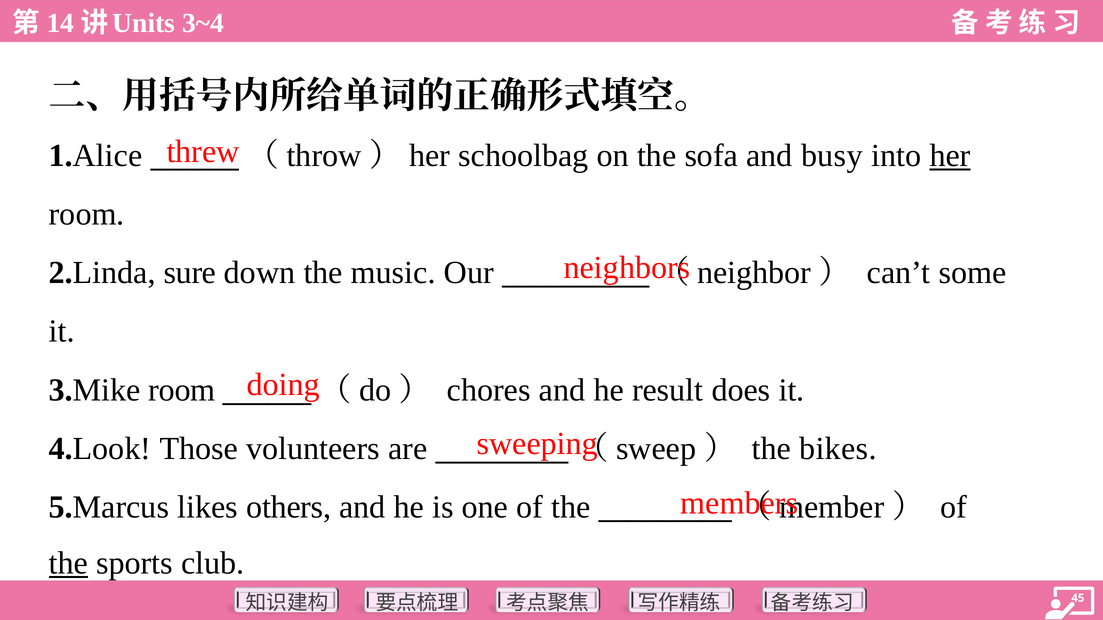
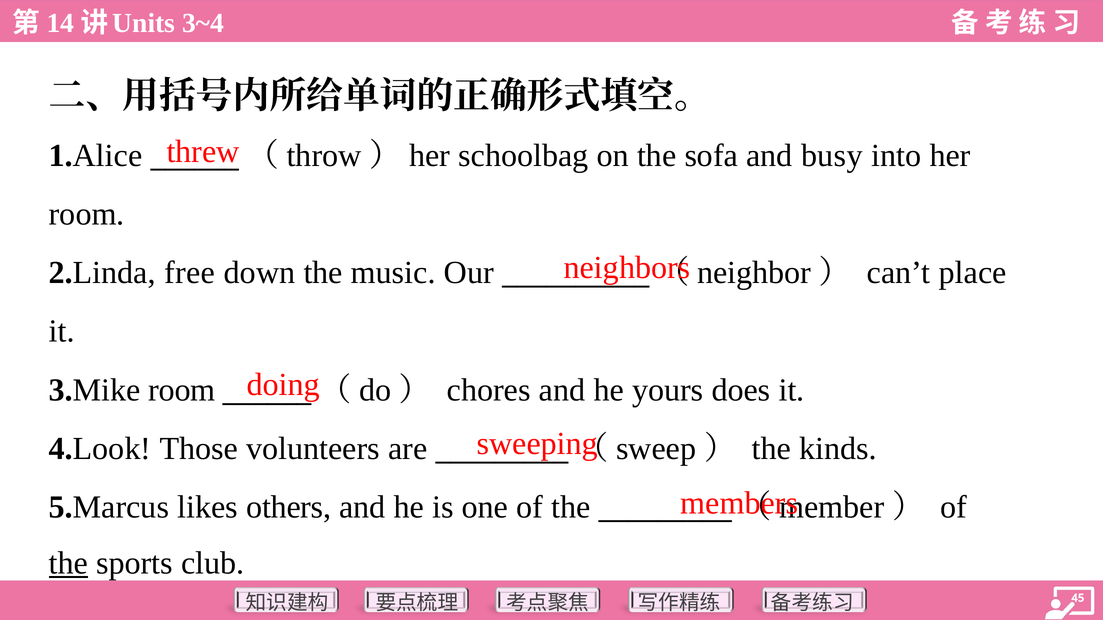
her underline: present -> none (950, 156)
sure: sure -> free (190, 273)
some: some -> place (973, 273)
result: result -> yours (668, 390)
bikes: bikes -> kinds (838, 449)
